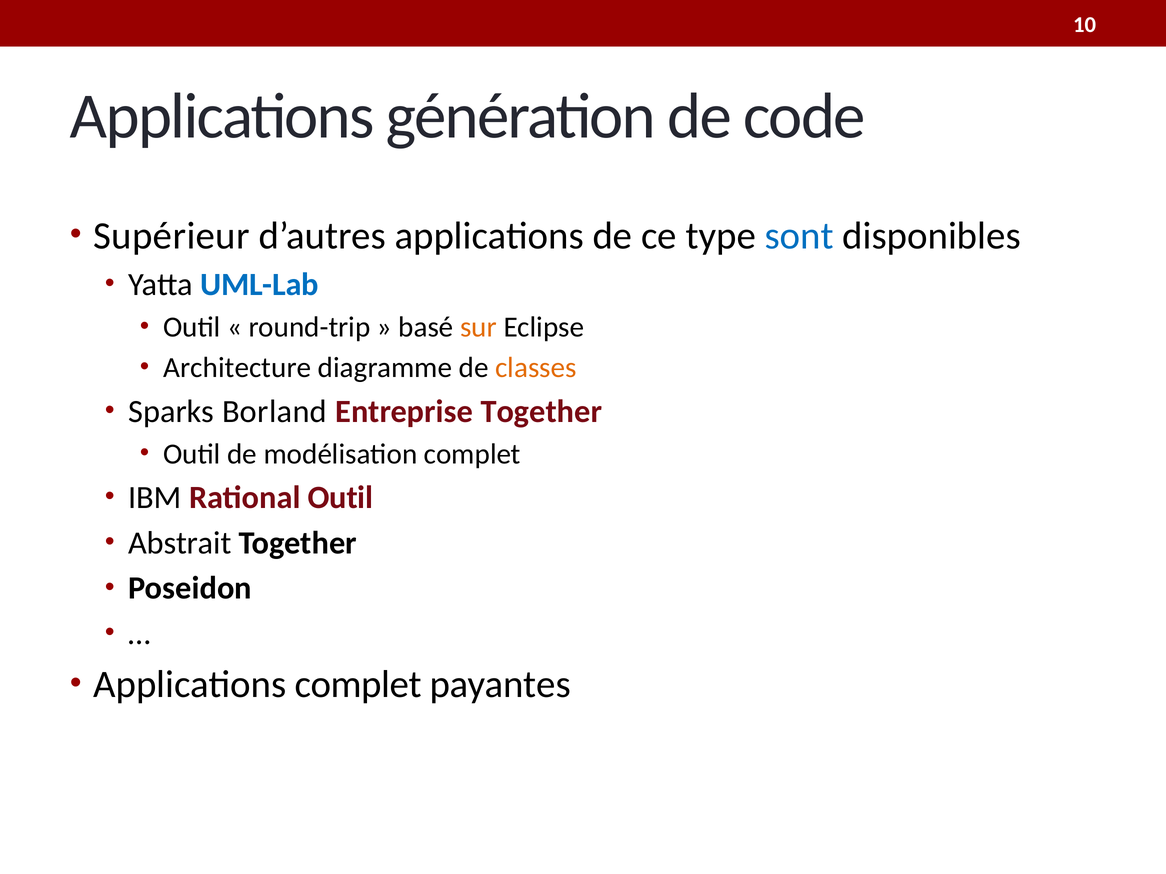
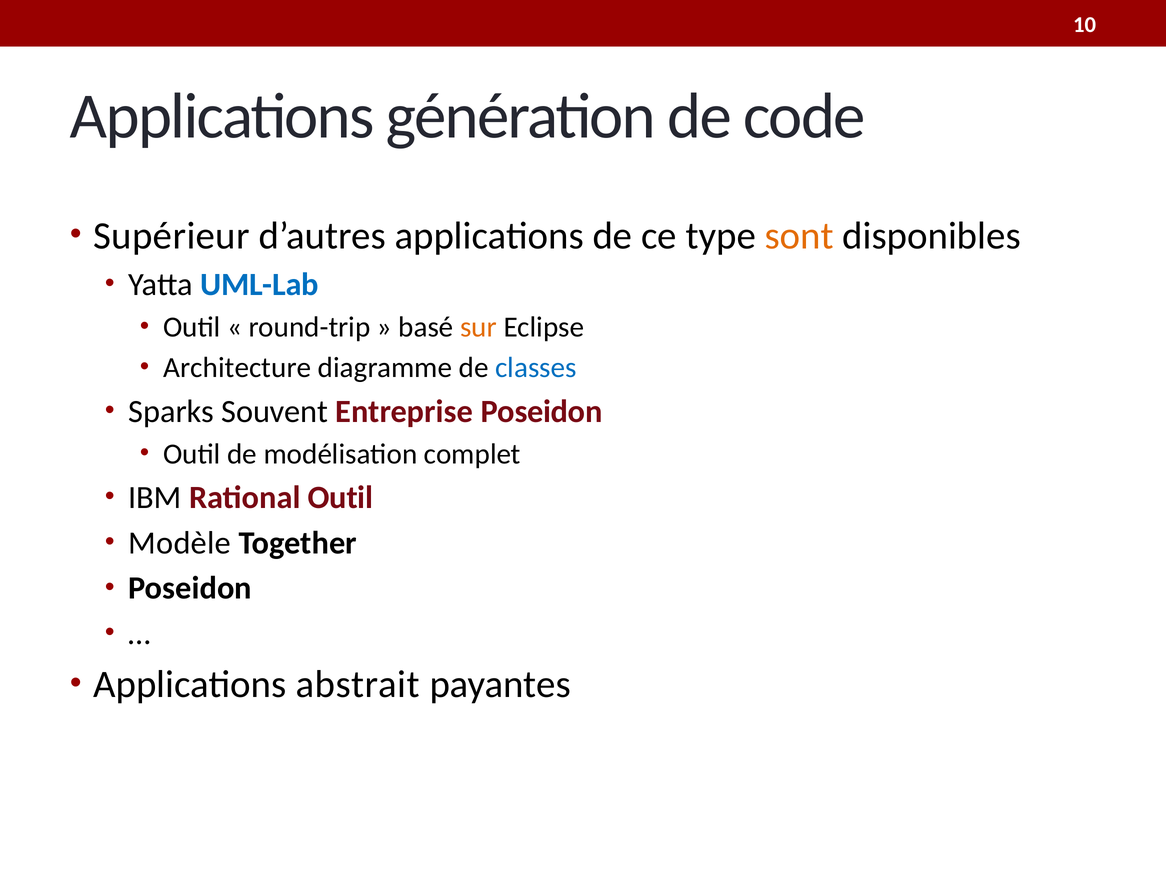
sont colour: blue -> orange (799, 236)
classes colour: orange -> blue (536, 368)
Borland: Borland -> Souvent (275, 412)
Entreprise Together: Together -> Poseidon (541, 412)
Abstrait: Abstrait -> Modèle (180, 543)
Applications complet: complet -> abstrait (358, 685)
